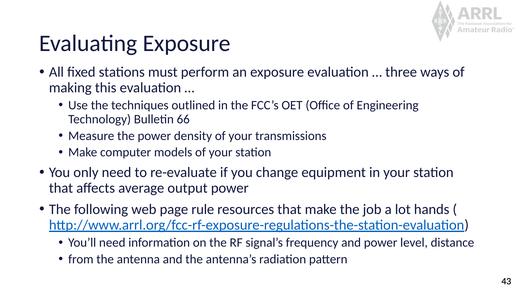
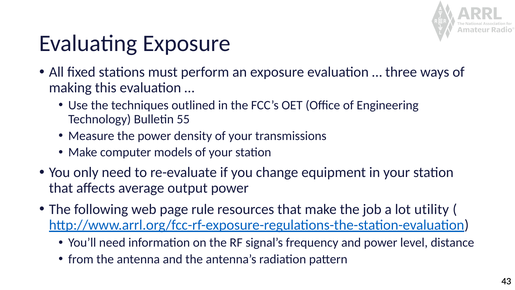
66: 66 -> 55 (183, 119)
hands: hands -> utility (432, 209)
